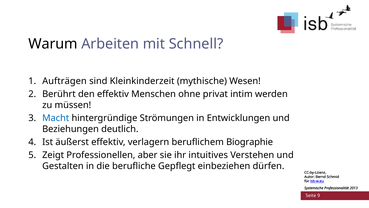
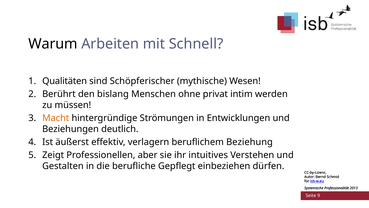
Aufträgen: Aufträgen -> Qualitäten (65, 81)
Kleinkinderzeit: Kleinkinderzeit -> Schöpferischer (142, 81)
den effektiv: effektiv -> bislang (113, 94)
Macht colour: blue -> orange (56, 118)
Biographie: Biographie -> Beziehung (249, 142)
